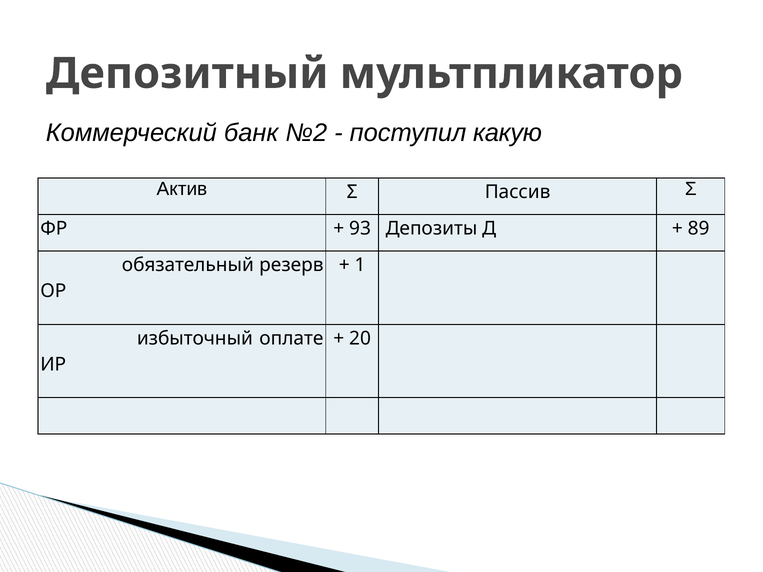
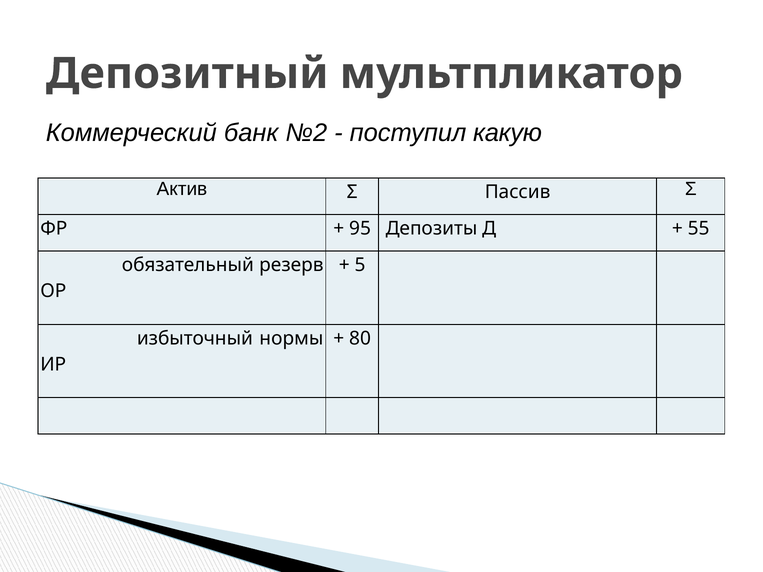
93: 93 -> 95 (360, 229)
89: 89 -> 55 (699, 229)
1: 1 -> 5 (360, 265)
оплате: оплате -> нормы (291, 339)
20: 20 -> 80 (360, 339)
